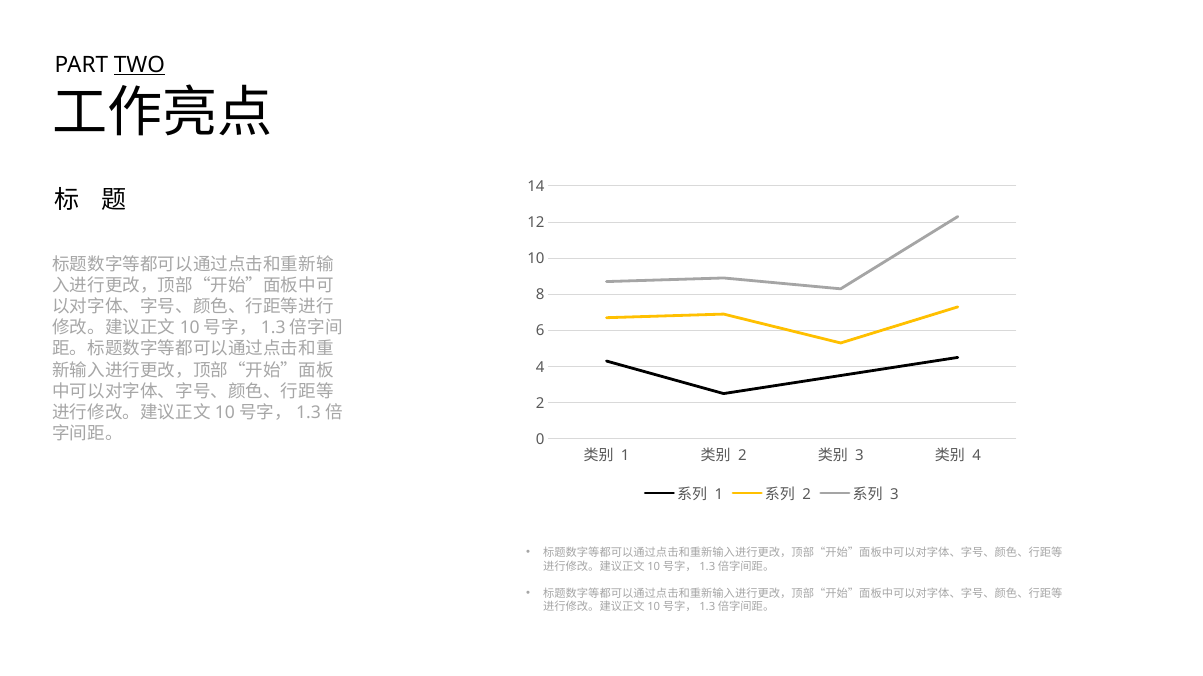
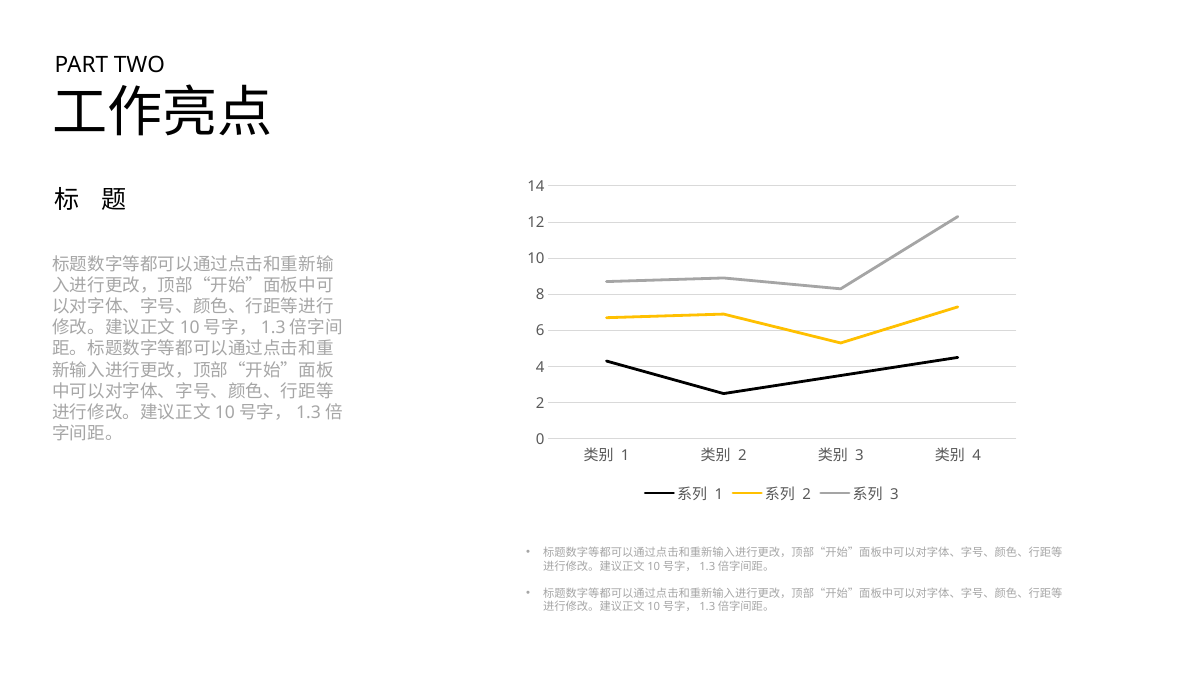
TWO underline: present -> none (139, 65)
